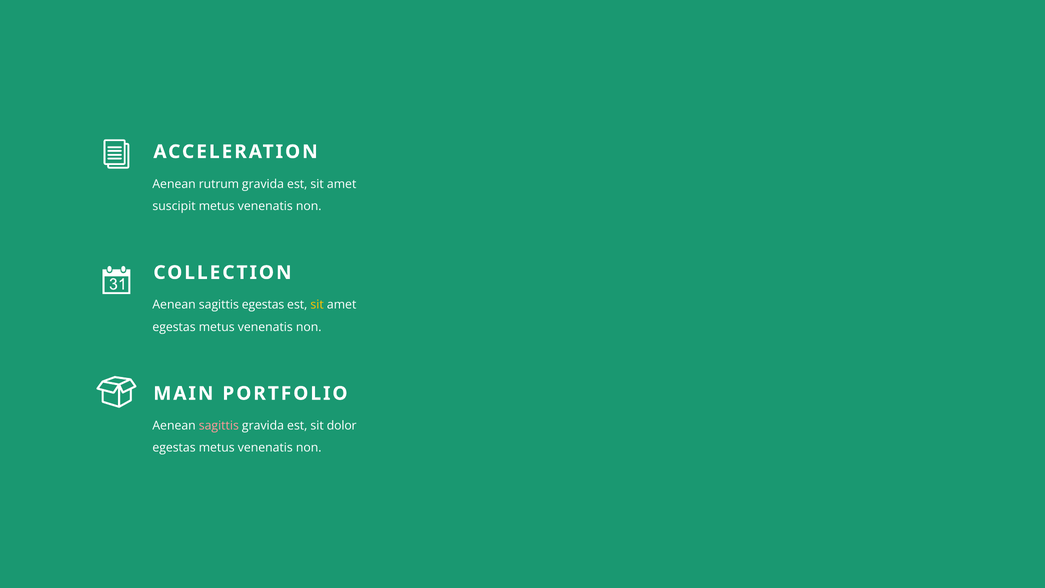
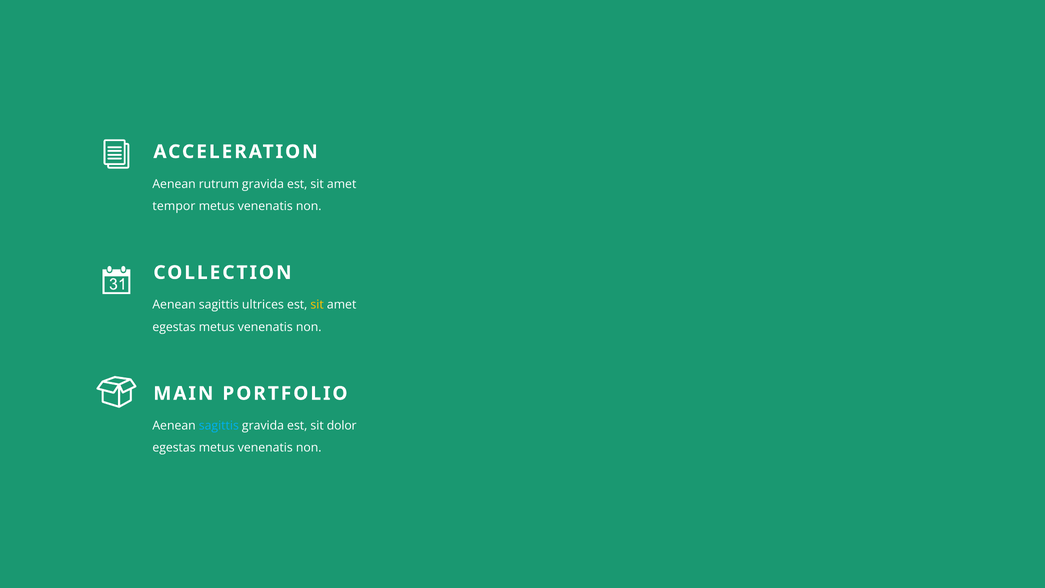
suscipit: suscipit -> tempor (174, 206)
sagittis egestas: egestas -> ultrices (263, 305)
sagittis colour: pink -> light blue (219, 426)
